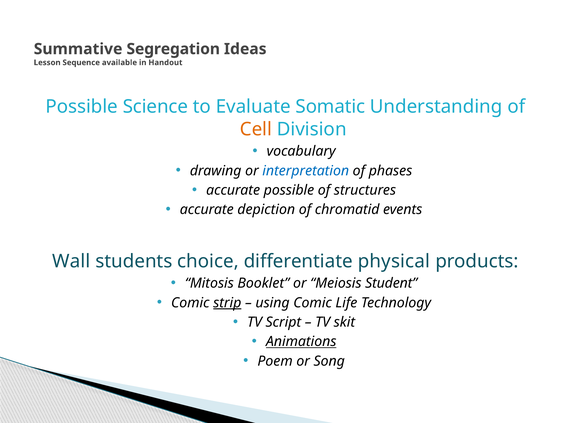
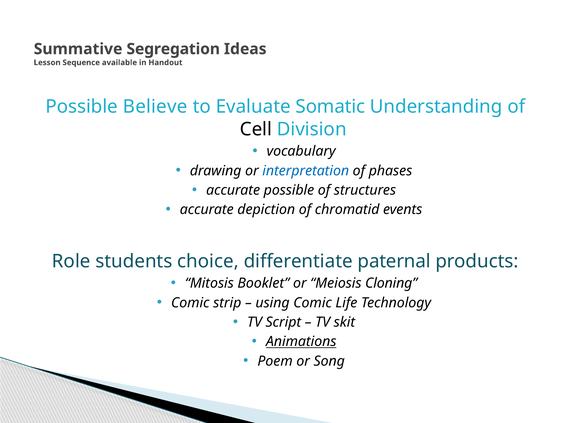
Science: Science -> Believe (155, 107)
Cell colour: orange -> black (256, 129)
Wall: Wall -> Role (71, 261)
physical: physical -> paternal (394, 261)
Student: Student -> Cloning (391, 283)
strip underline: present -> none (227, 303)
